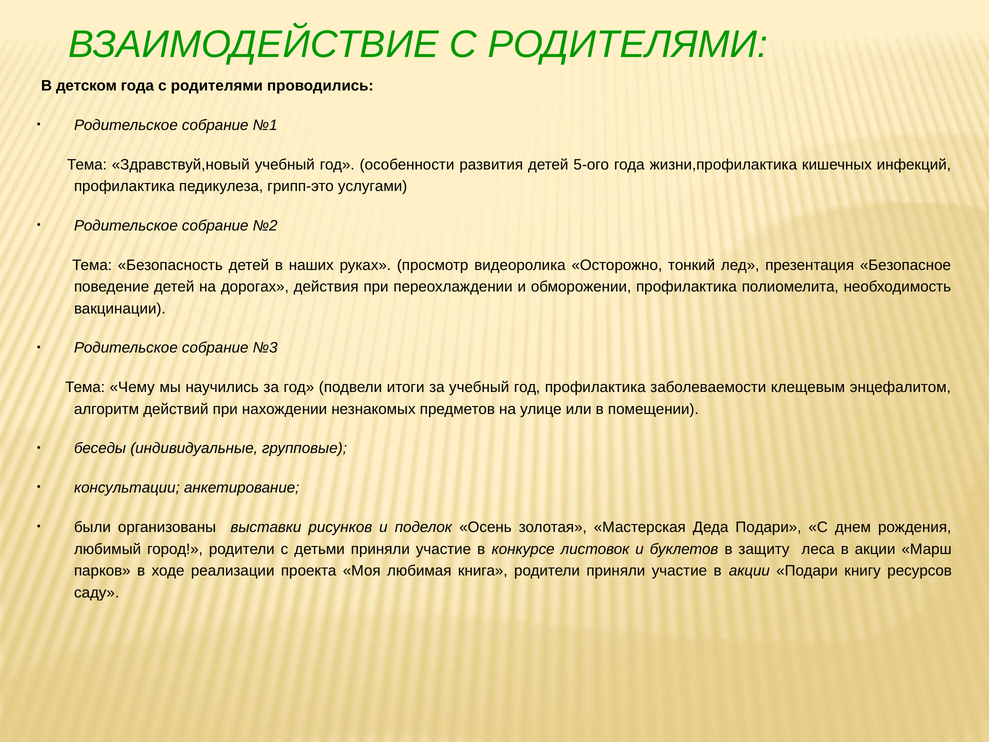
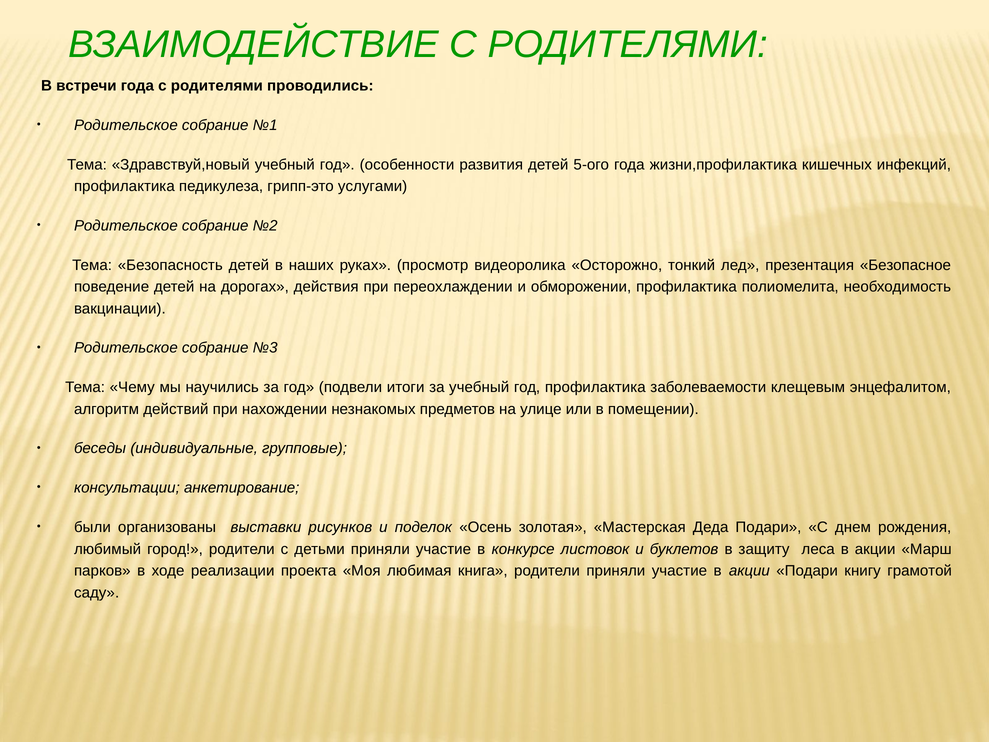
детском: детском -> встречи (86, 86)
ресурсов: ресурсов -> грамотой (920, 571)
